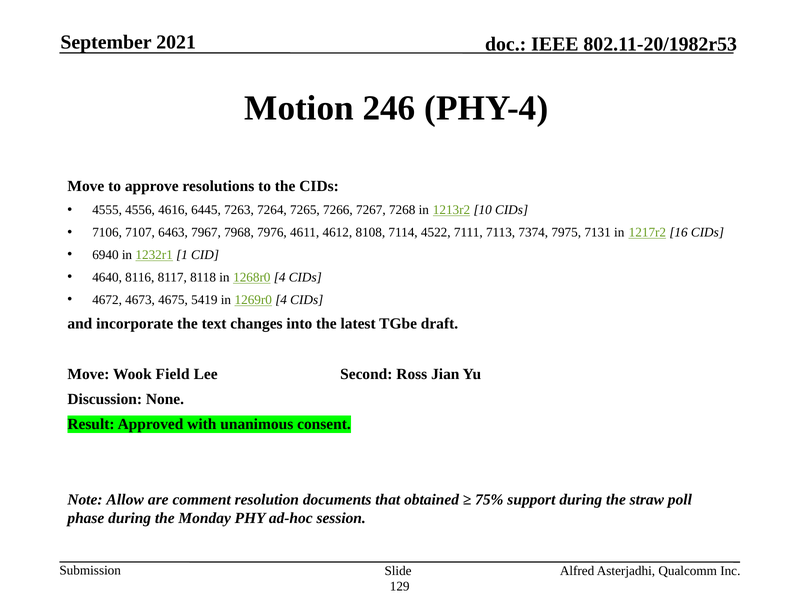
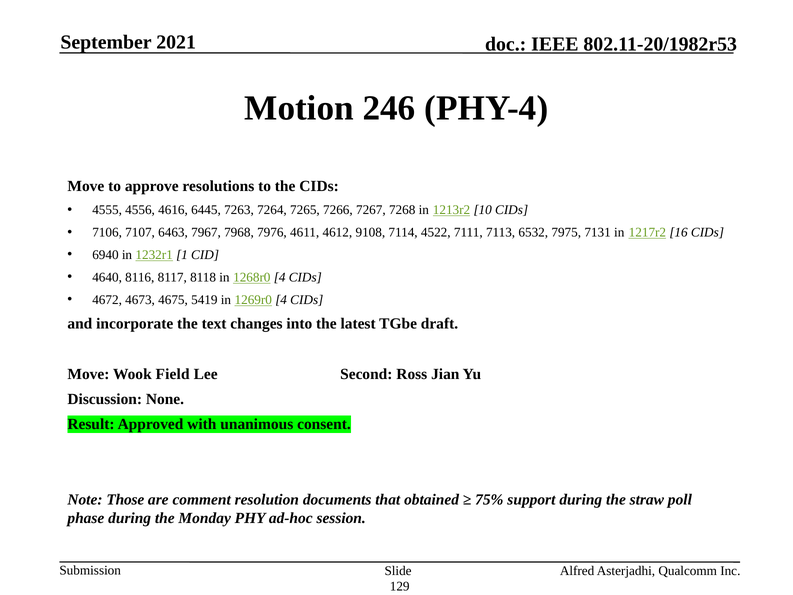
8108: 8108 -> 9108 (370, 232)
7374: 7374 -> 6532 (533, 232)
Allow: Allow -> Those (125, 500)
